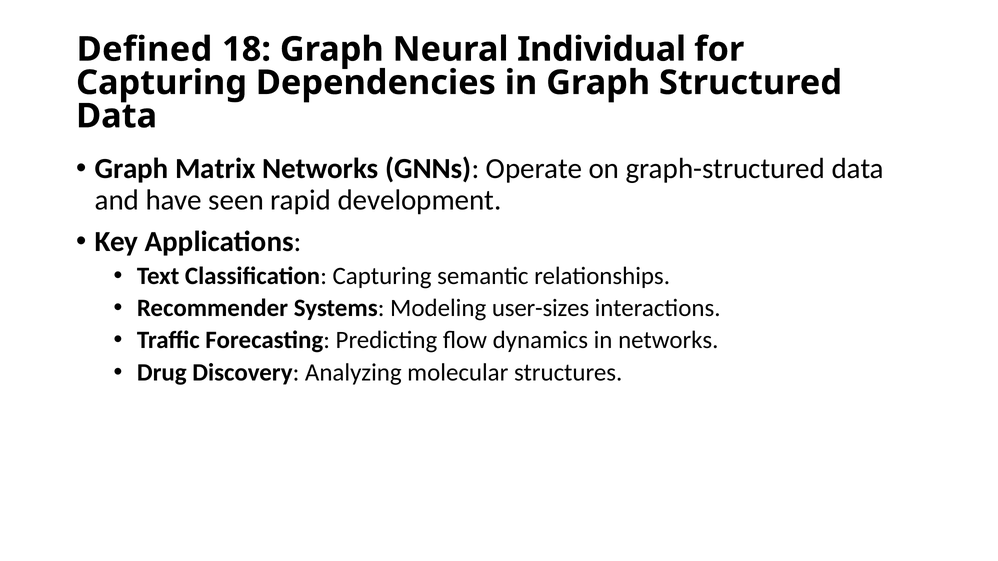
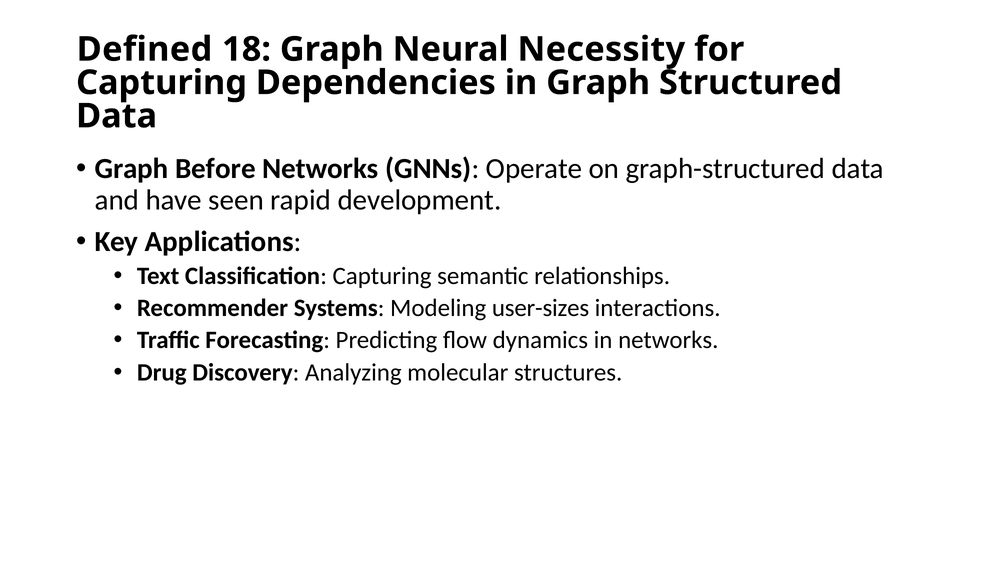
Individual: Individual -> Necessity (601, 49)
Matrix: Matrix -> Before (215, 169)
